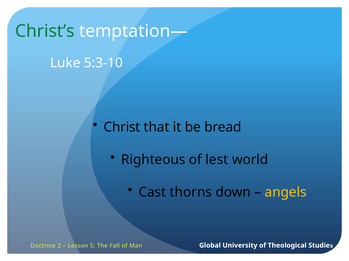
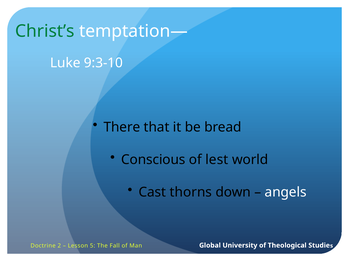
5:3-10: 5:3-10 -> 9:3-10 (103, 63)
Christ: Christ -> There (122, 128)
Righteous: Righteous -> Conscious (153, 160)
angels colour: yellow -> white (286, 193)
